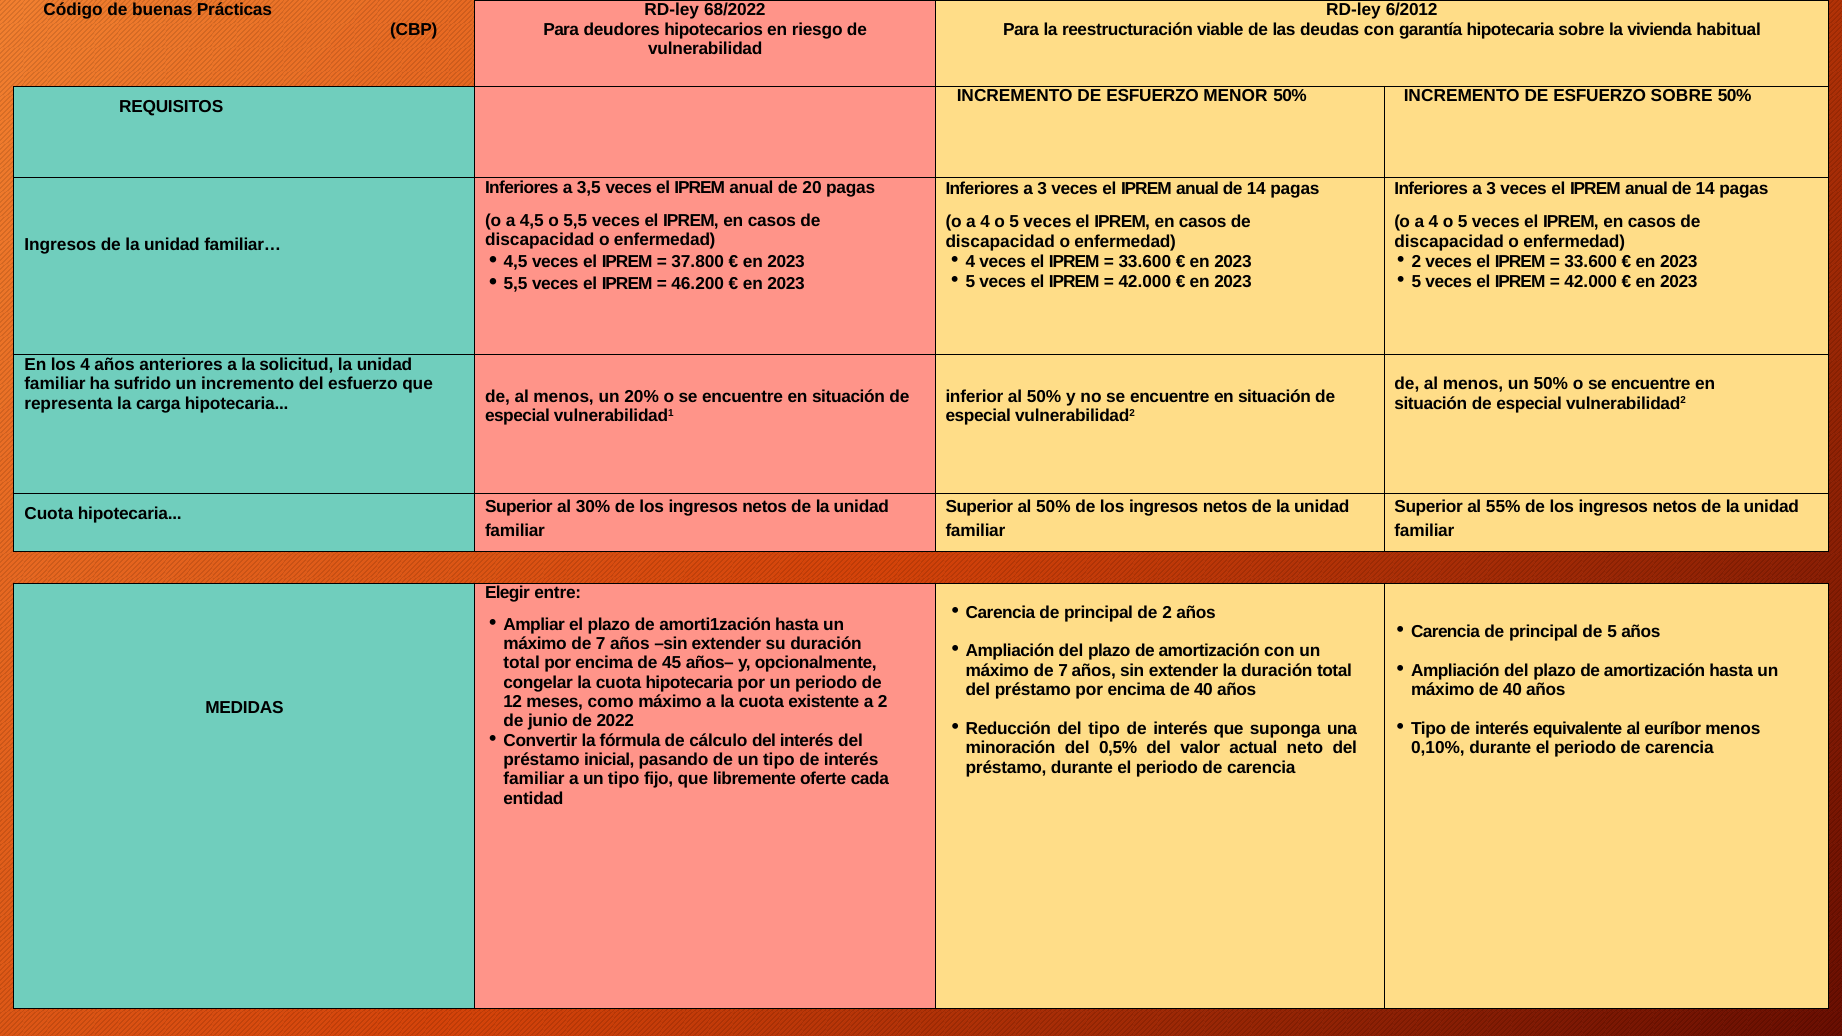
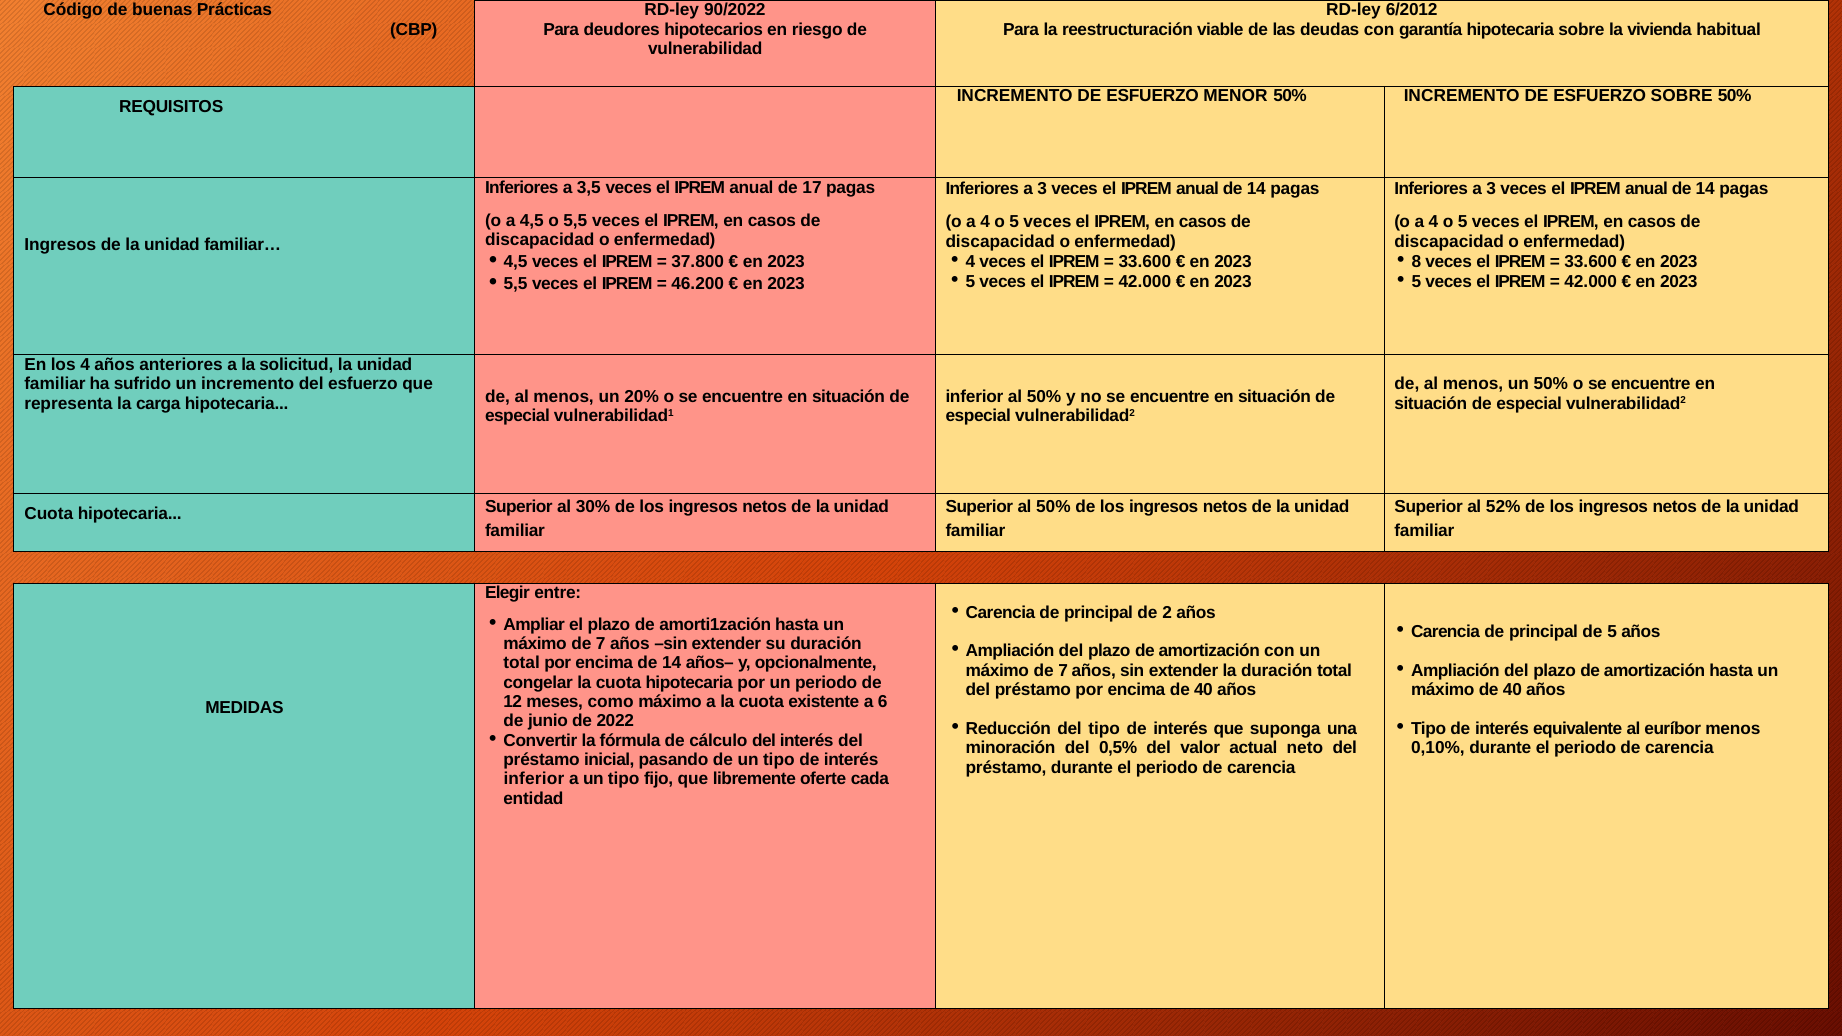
68/2022: 68/2022 -> 90/2022 (735, 10)
20: 20 -> 17 (812, 187)
2: 2 -> 8 (1416, 262)
55%: 55% -> 52% (1503, 507)
encima de 45: 45 -> 14 (672, 663)
a 2: 2 -> 6 (883, 702)
familiar: familiar -> inferior (534, 779)
